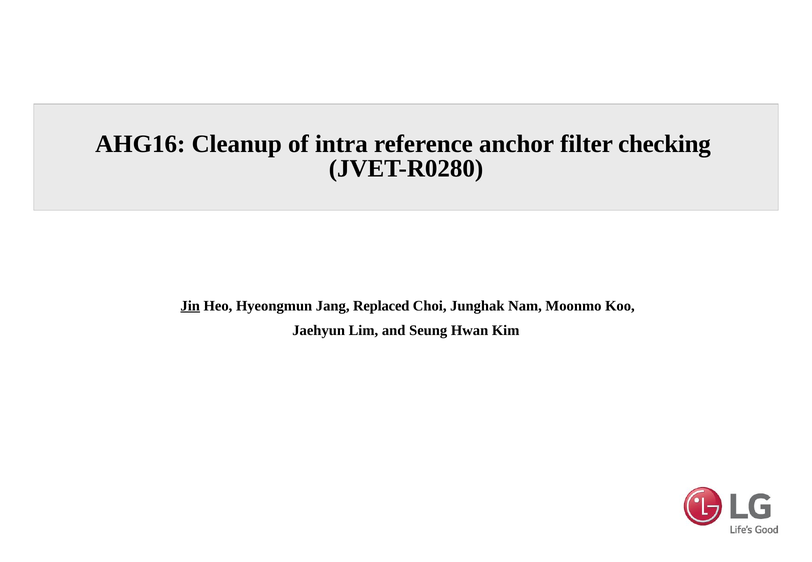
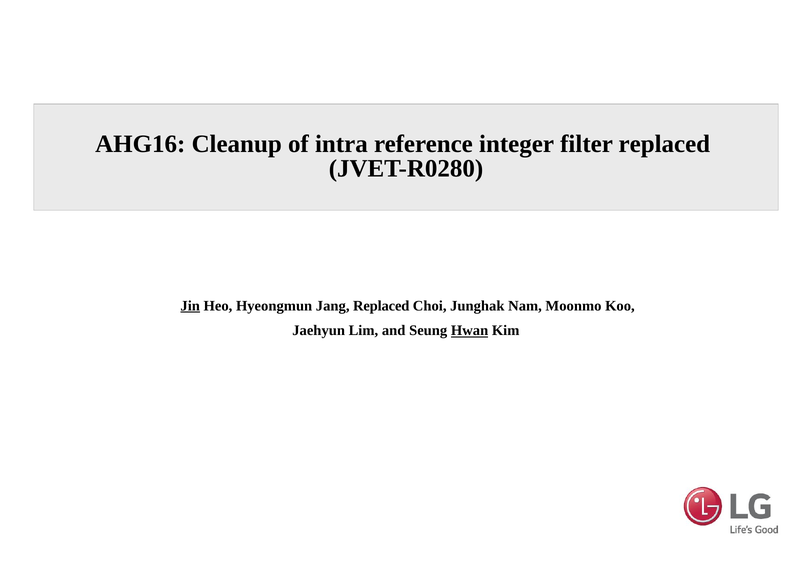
anchor: anchor -> integer (517, 144)
filter checking: checking -> replaced (664, 144)
Hwan underline: none -> present (470, 331)
